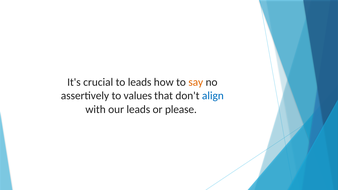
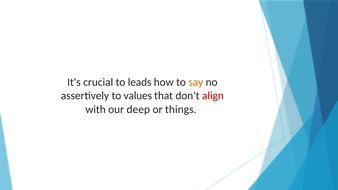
align colour: blue -> red (213, 96)
our leads: leads -> deep (138, 109)
please: please -> things (181, 109)
